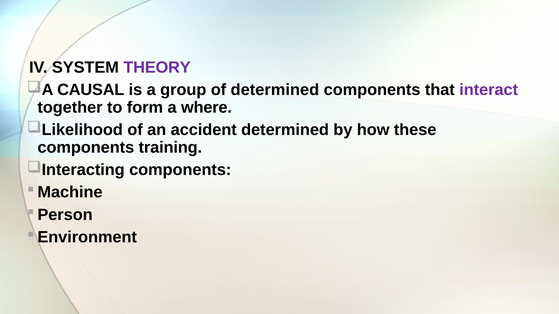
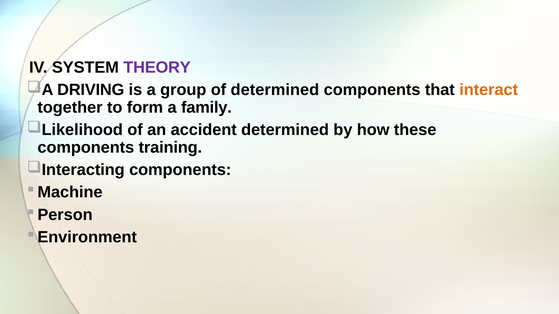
CAUSAL: CAUSAL -> DRIVING (91, 90)
interact colour: purple -> orange (489, 90)
where: where -> family (206, 108)
